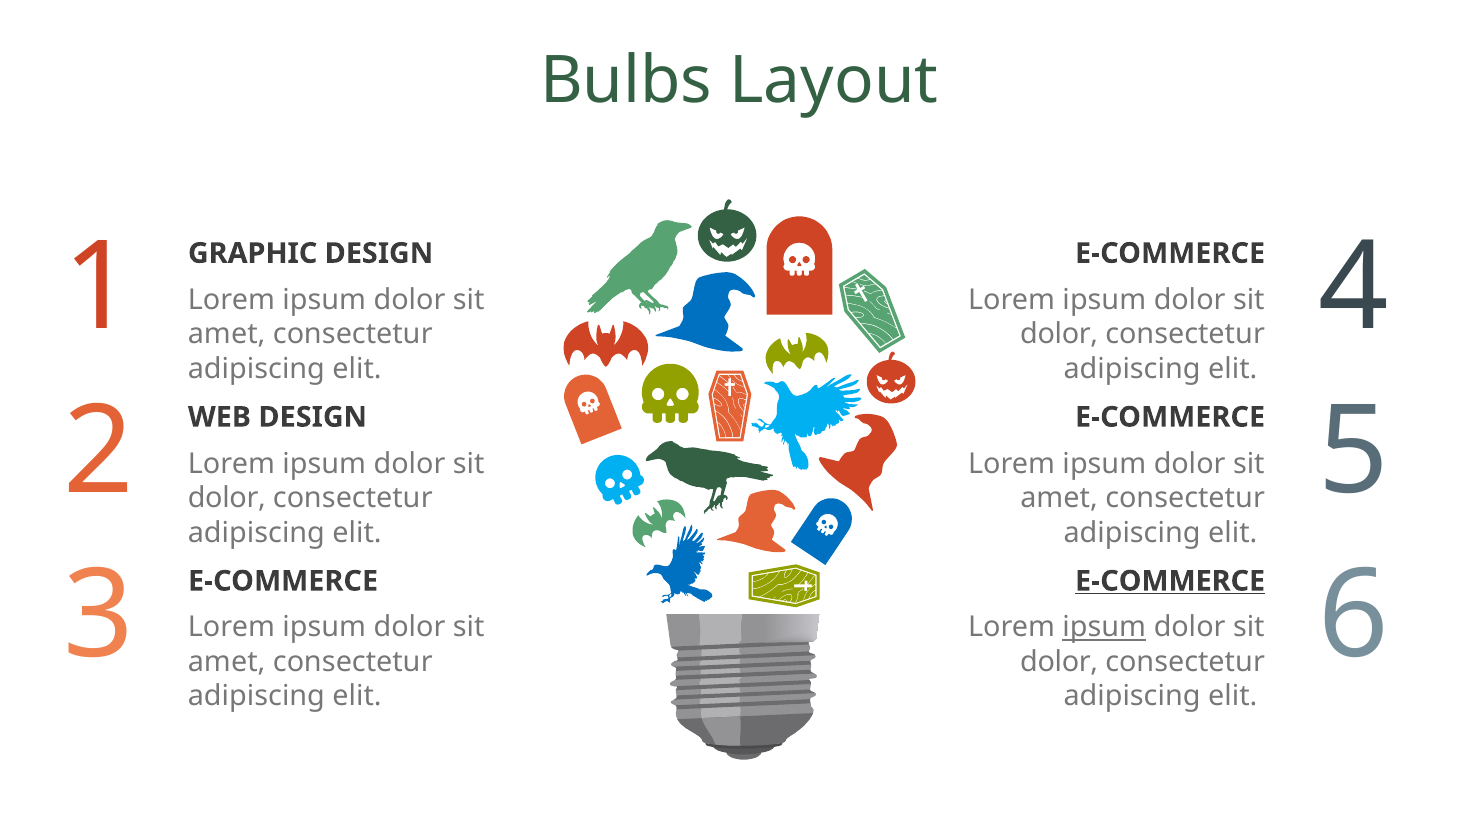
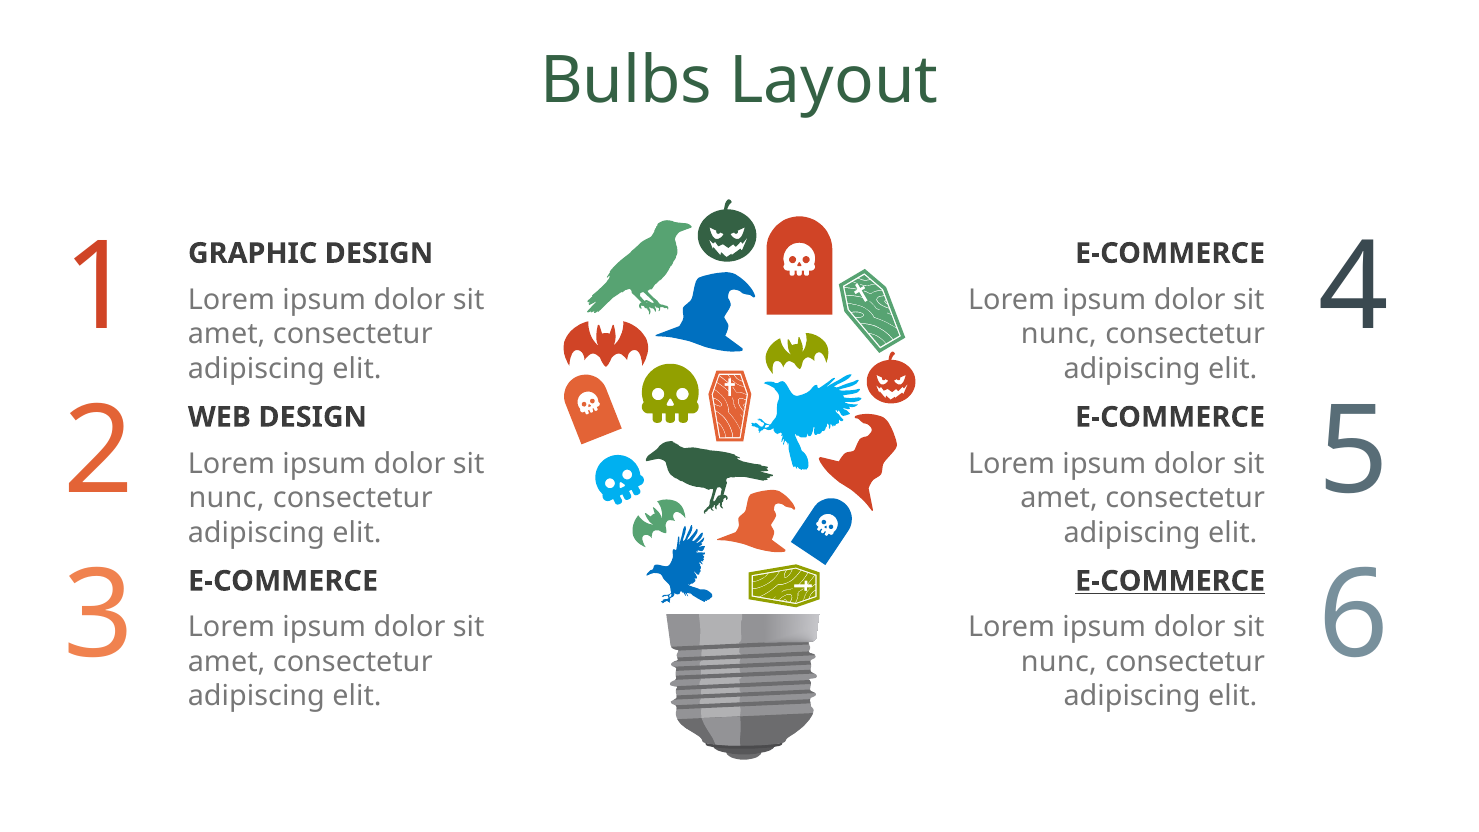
dolor: dolor -> nunc (1059, 334)
dolor: dolor -> nunc (227, 498)
ipsum underline: present -> none (1104, 627)
dolor: dolor -> nunc (1059, 662)
